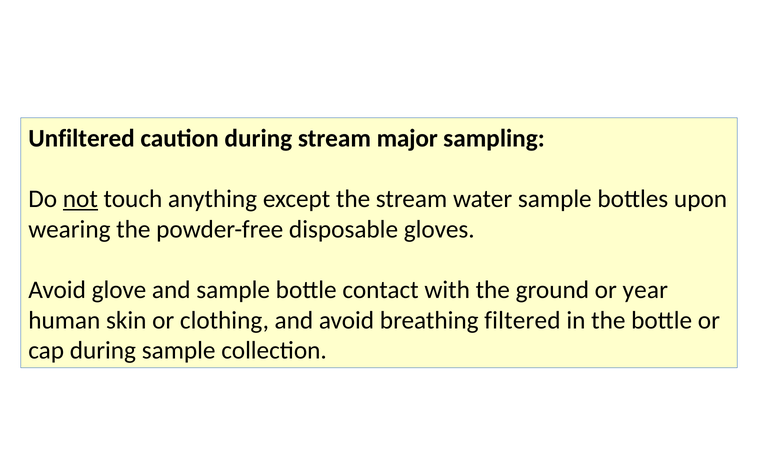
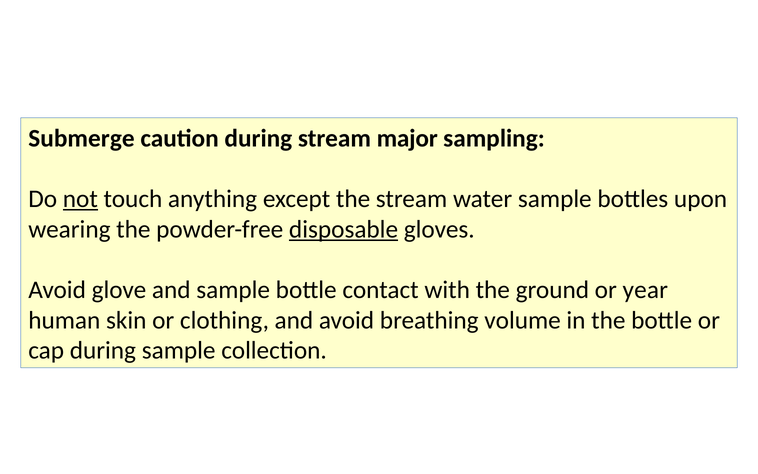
Unfiltered: Unfiltered -> Submerge (81, 138)
disposable underline: none -> present (344, 229)
filtered: filtered -> volume (523, 320)
